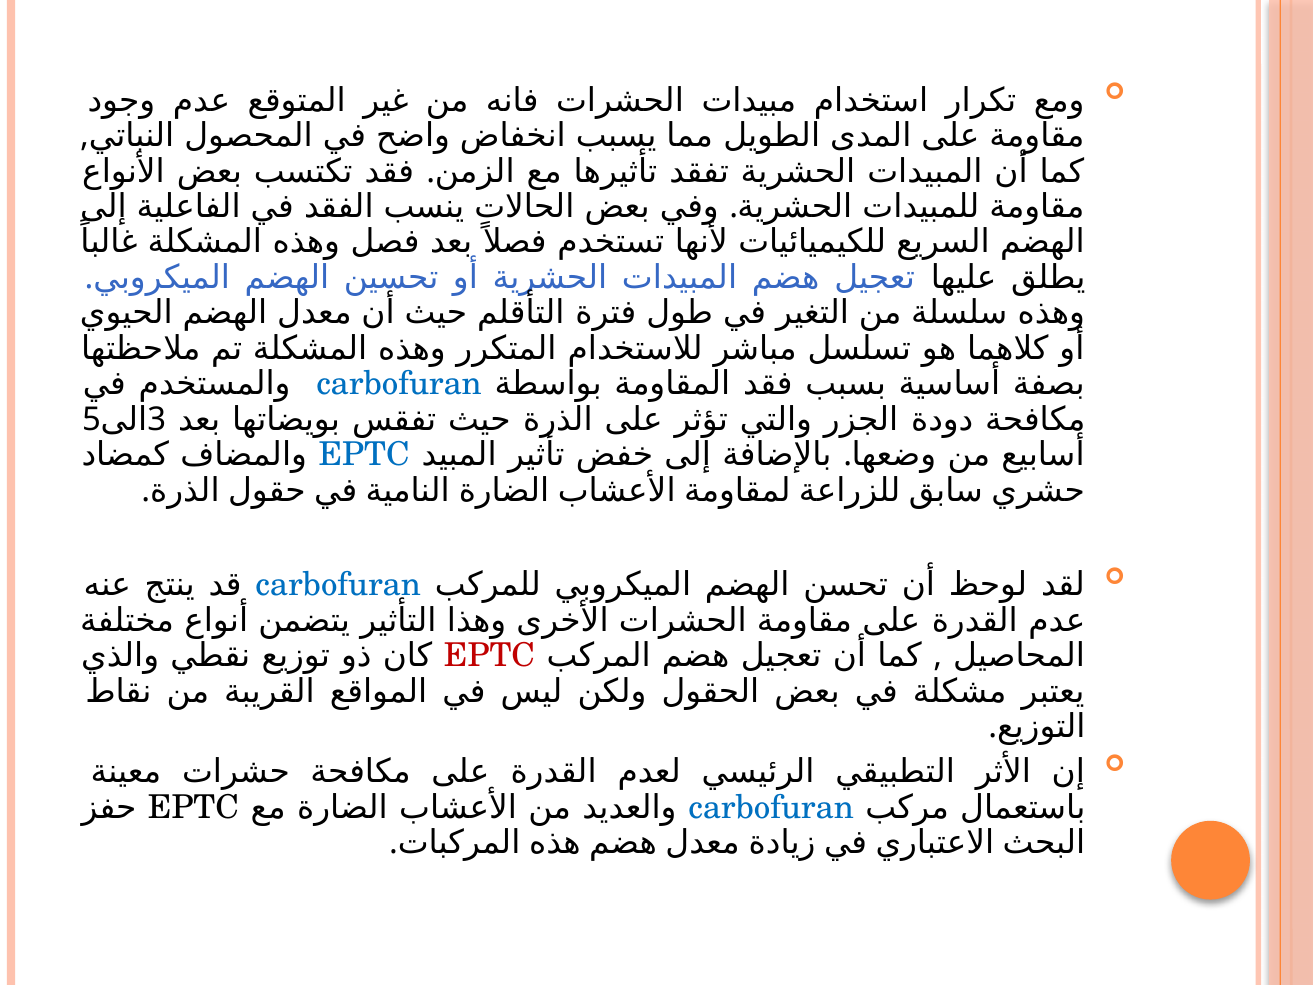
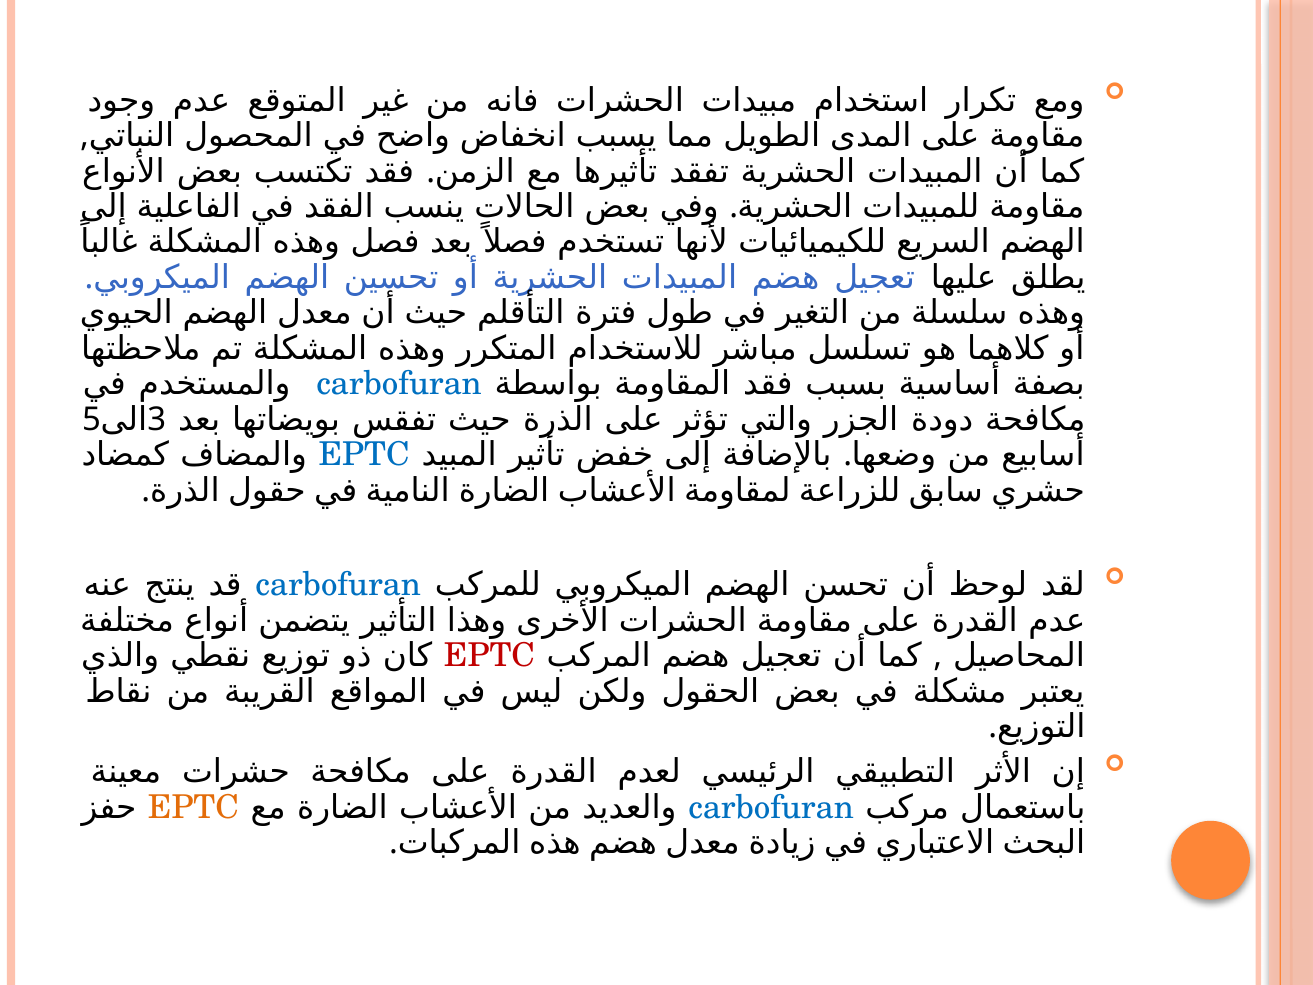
EPTC colour: black -> orange (193, 807)
